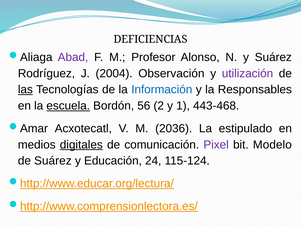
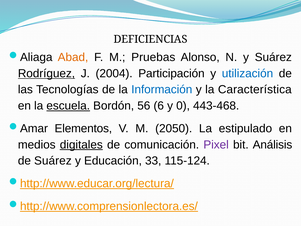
Abad colour: purple -> orange (73, 57)
Profesor: Profesor -> Pruebas (153, 57)
Rodríguez underline: none -> present (46, 73)
Observación: Observación -> Participación (171, 73)
utilización colour: purple -> blue (248, 73)
las underline: present -> none (25, 90)
Responsables: Responsables -> Característica (255, 90)
2: 2 -> 6 (159, 106)
1: 1 -> 0 (183, 106)
Acxotecatl: Acxotecatl -> Elementos (83, 128)
2036: 2036 -> 2050 (174, 128)
Modelo: Modelo -> Análisis (272, 145)
24: 24 -> 33 (153, 161)
